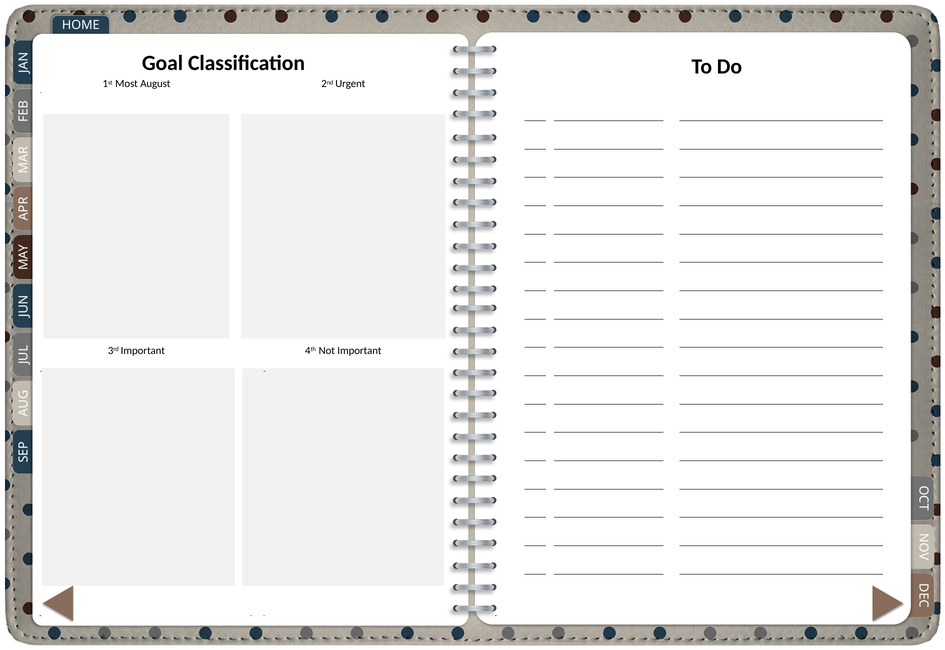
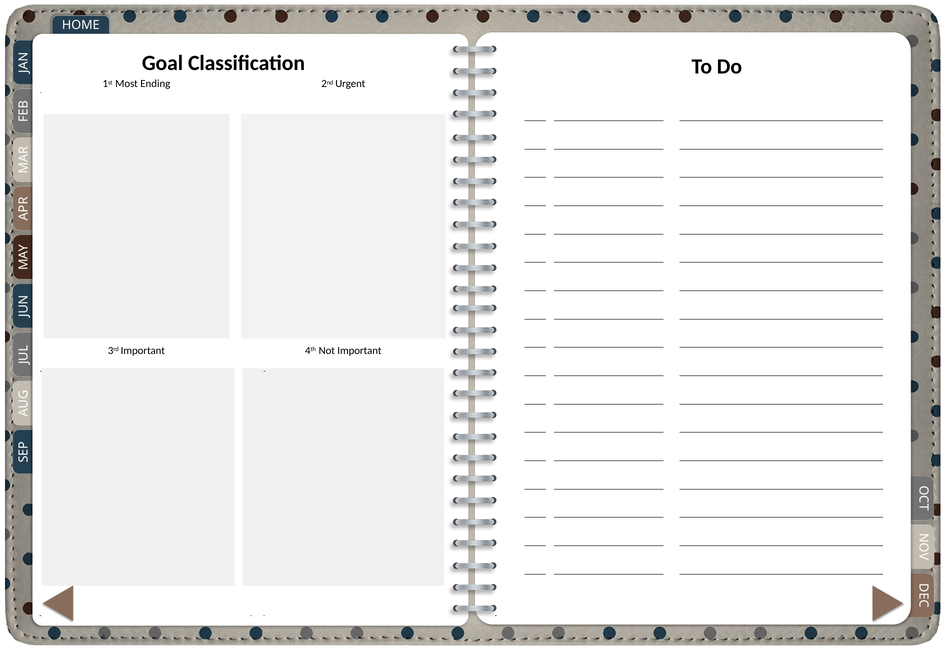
August: August -> Ending (155, 84)
